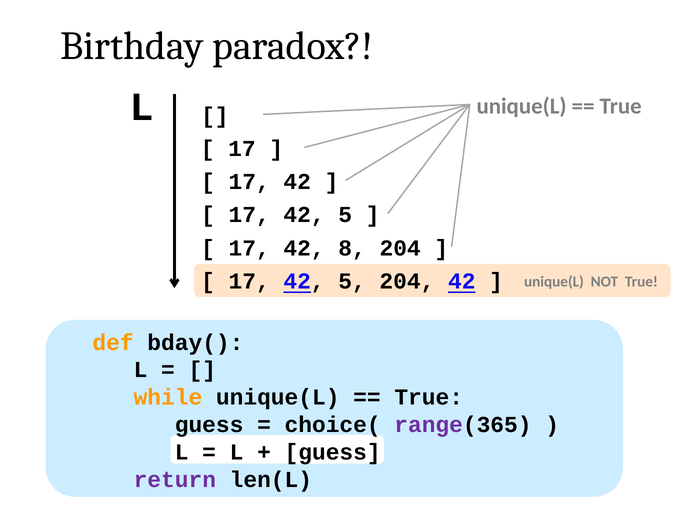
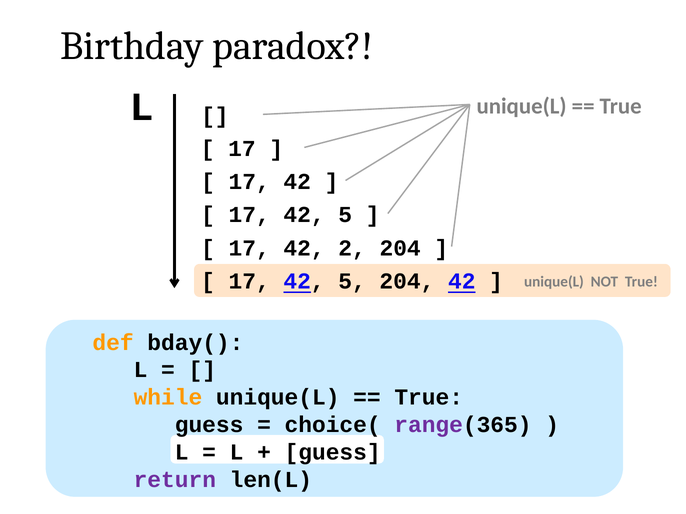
8: 8 -> 2 (352, 248)
